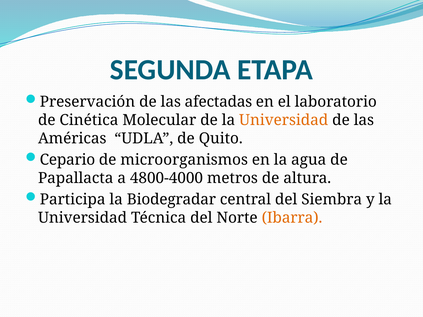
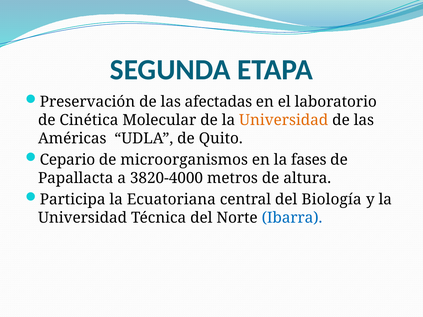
agua: agua -> fases (309, 160)
4800-4000: 4800-4000 -> 3820-4000 (166, 178)
Biodegradar: Biodegradar -> Ecuatoriana (171, 200)
Siembra: Siembra -> Biología (332, 200)
Ibarra colour: orange -> blue (292, 218)
